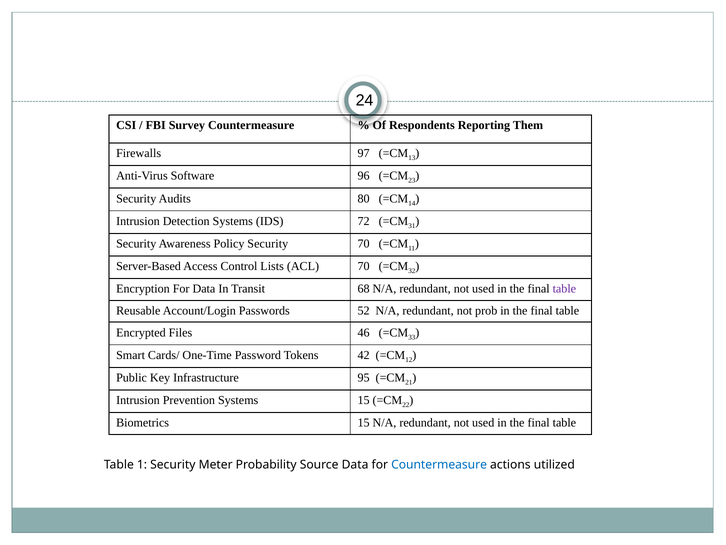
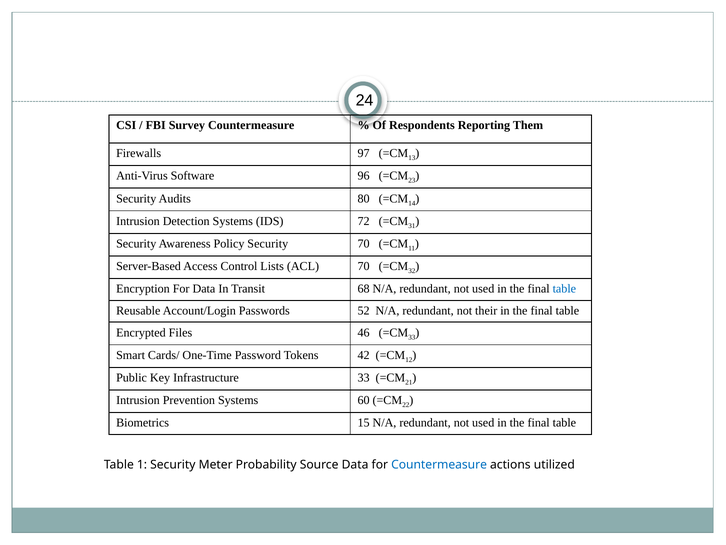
table colour: purple -> blue (564, 289)
prob: prob -> their (486, 310)
Infrastructure 95: 95 -> 33 (364, 377)
Systems 15: 15 -> 60 (364, 400)
